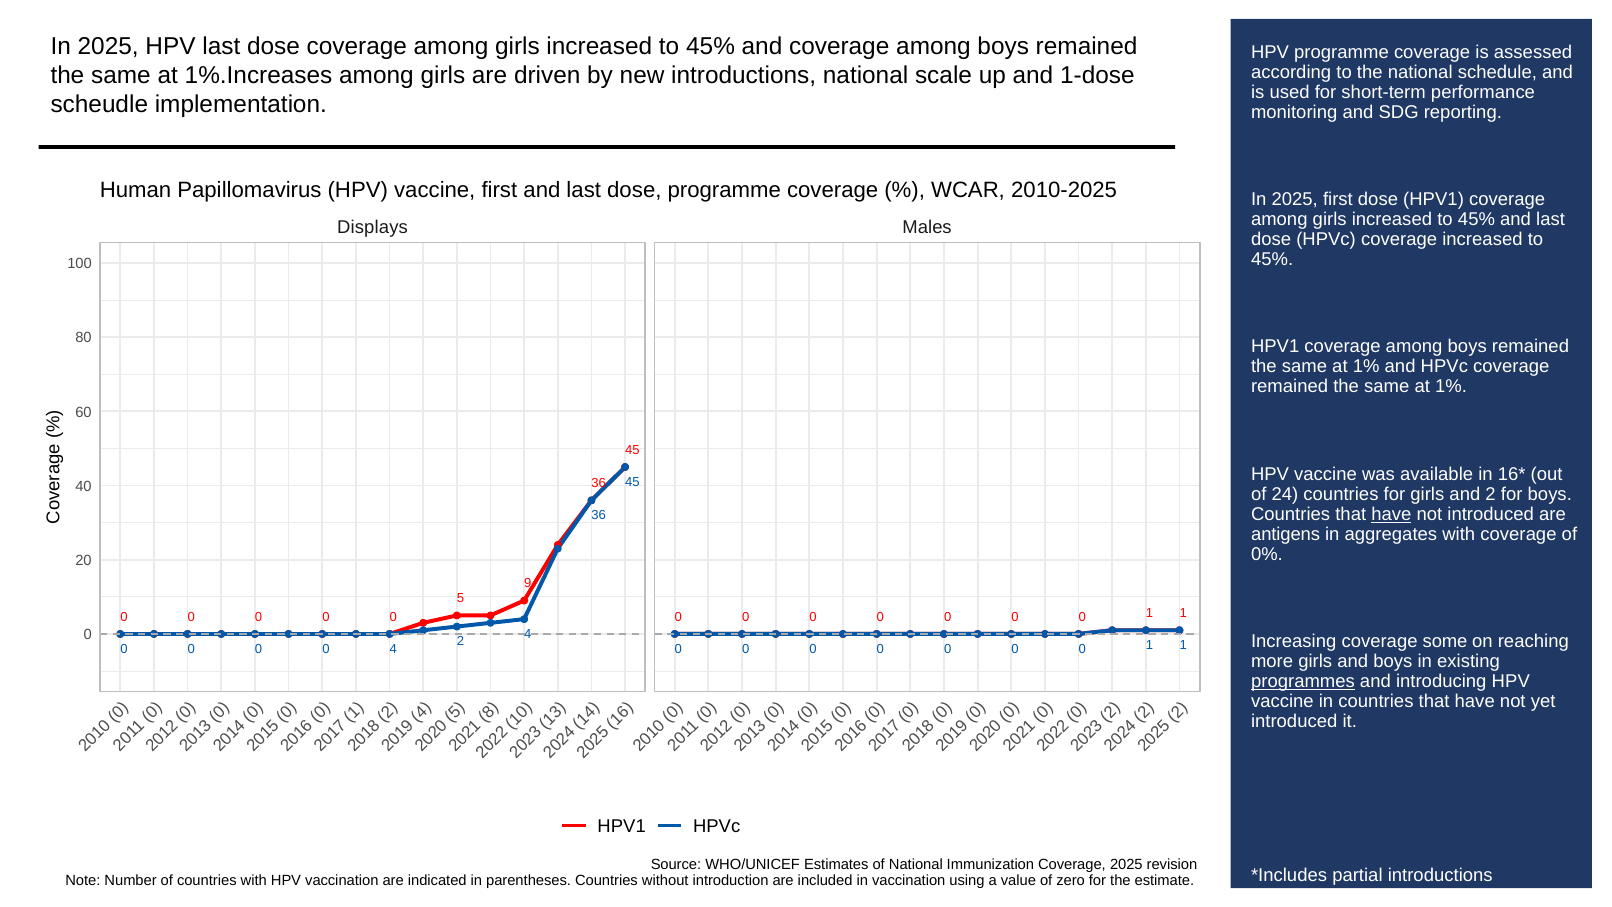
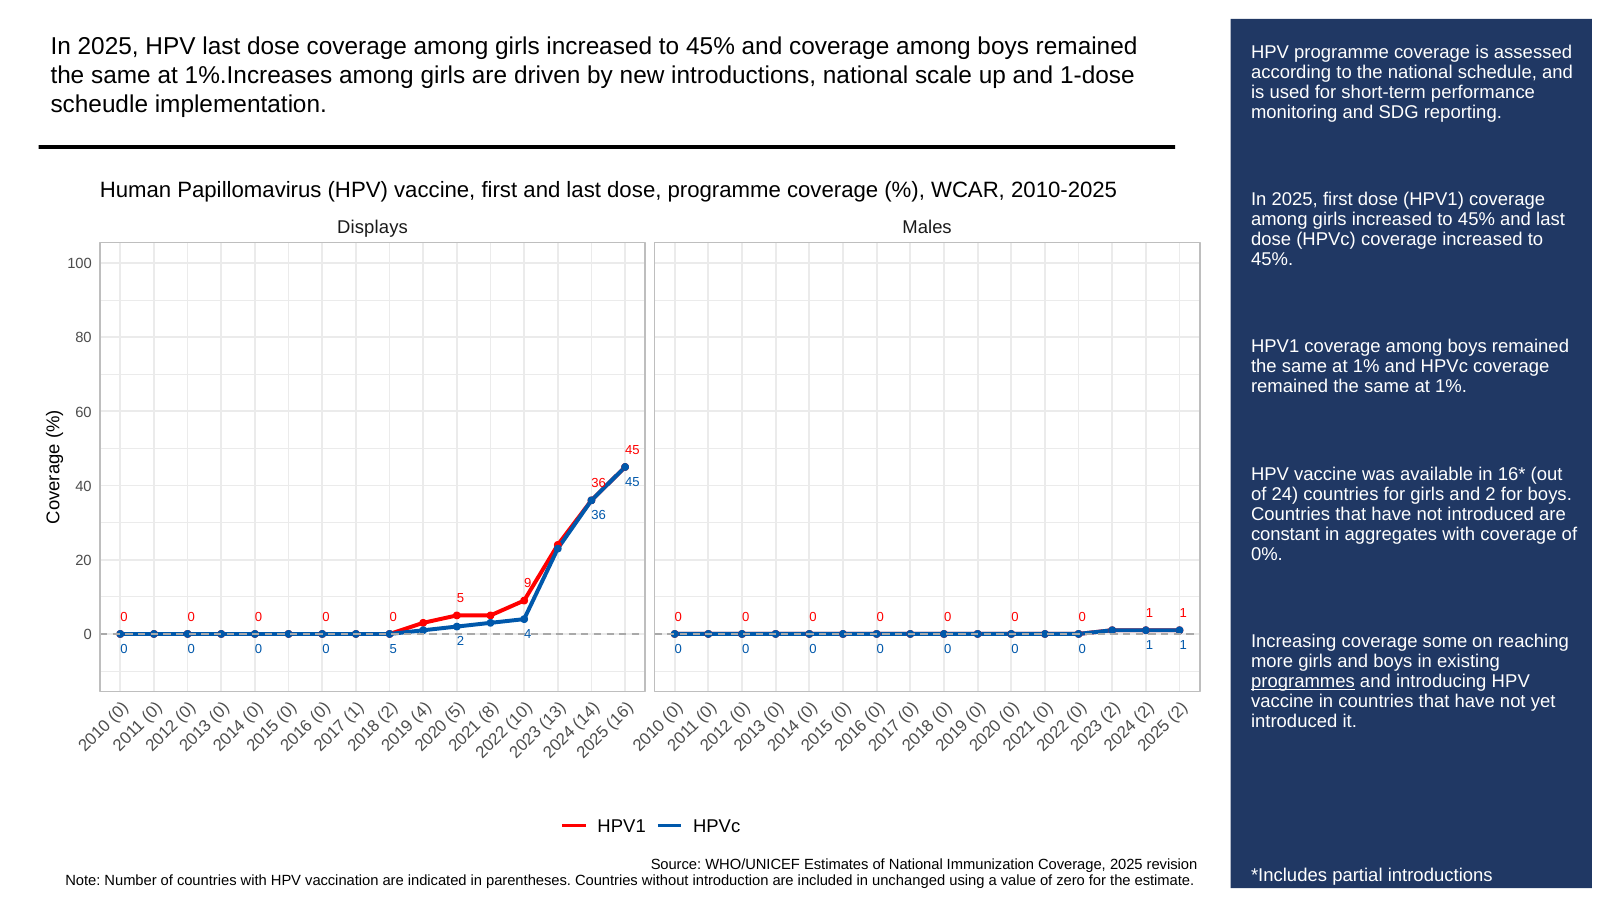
have underline: present -> none (1391, 514)
antigens: antigens -> constant (1286, 534)
4: 4 -> 5 (393, 649)
in vaccination: vaccination -> unchanged (909, 880)
